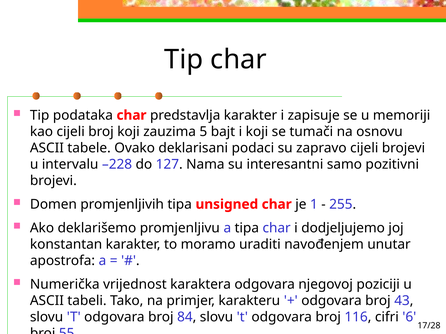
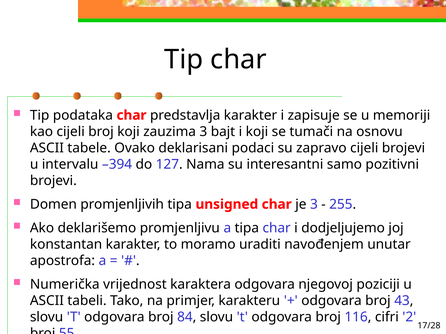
zauzima 5: 5 -> 3 (203, 132)
–228: –228 -> –394 (117, 164)
je 1: 1 -> 3 (314, 205)
6: 6 -> 2 (409, 318)
